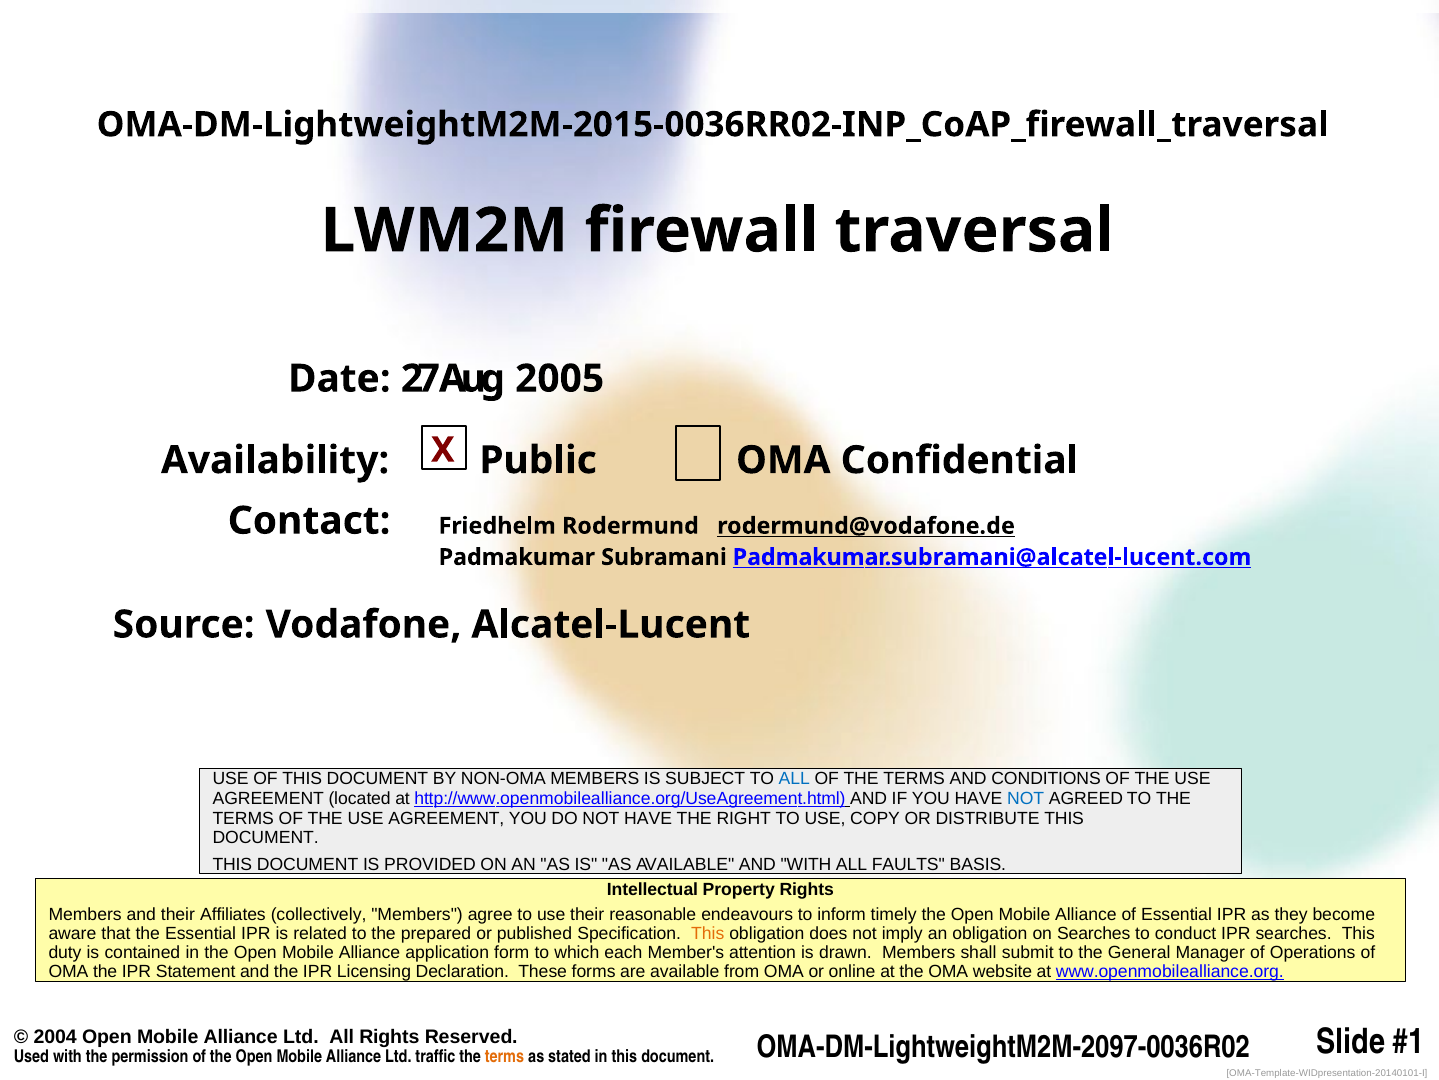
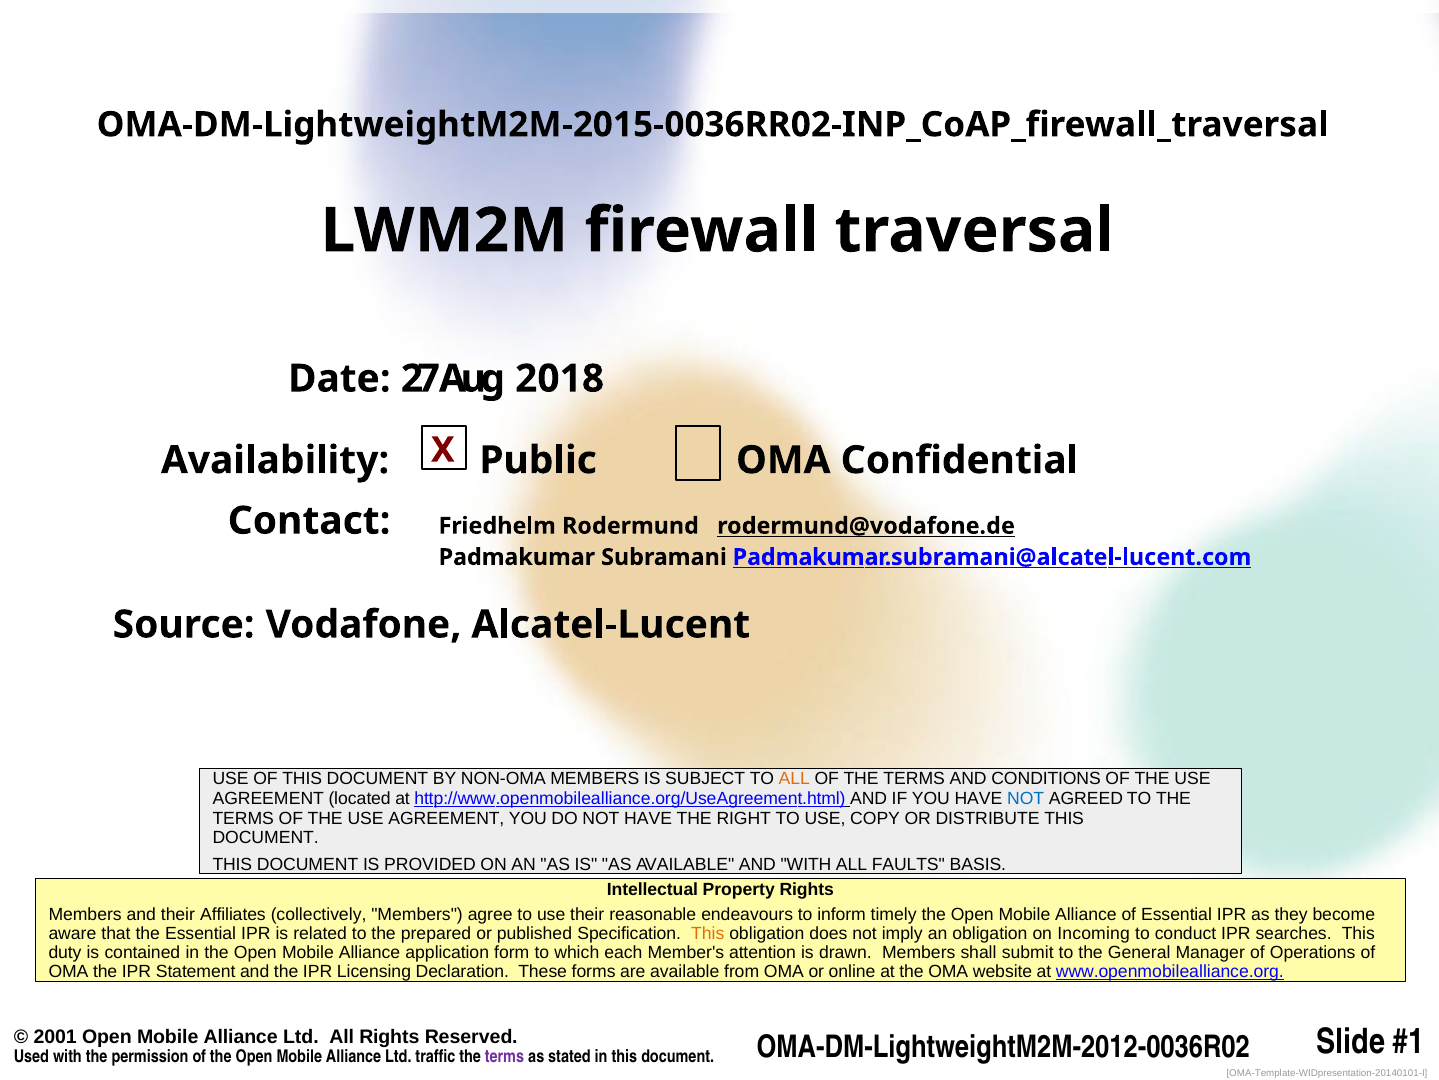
2005: 2005 -> 2018 (560, 379)
ALL colour: blue -> orange (794, 779)
on Searches: Searches -> Incoming (1094, 934)
2004: 2004 -> 2001 (55, 1036)
terms colour: orange -> purple (504, 1057)
OMA-DM-LightweightM2M-2097-0036R02: OMA-DM-LightweightM2M-2097-0036R02 -> OMA-DM-LightweightM2M-2012-0036R02 (1003, 1047)
